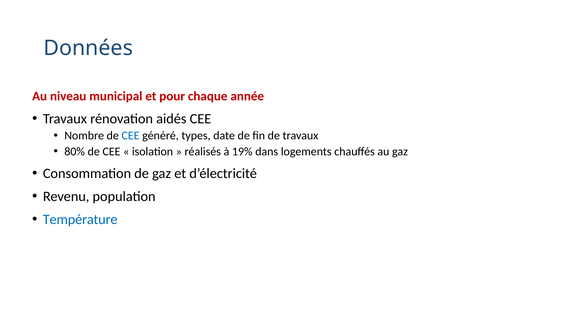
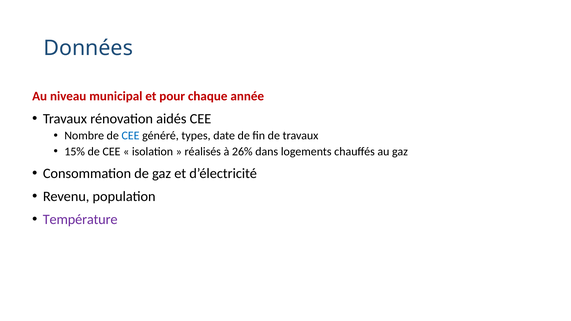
80%: 80% -> 15% (75, 152)
19%: 19% -> 26% (242, 152)
Température colour: blue -> purple (80, 220)
